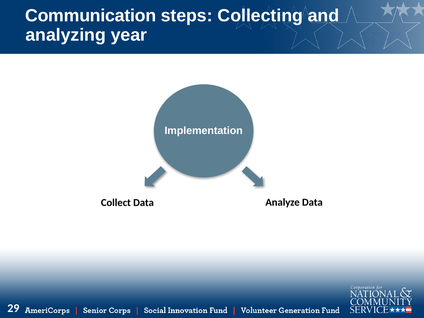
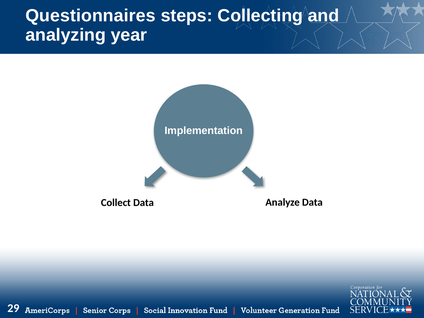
Communication: Communication -> Questionnaires (91, 16)
